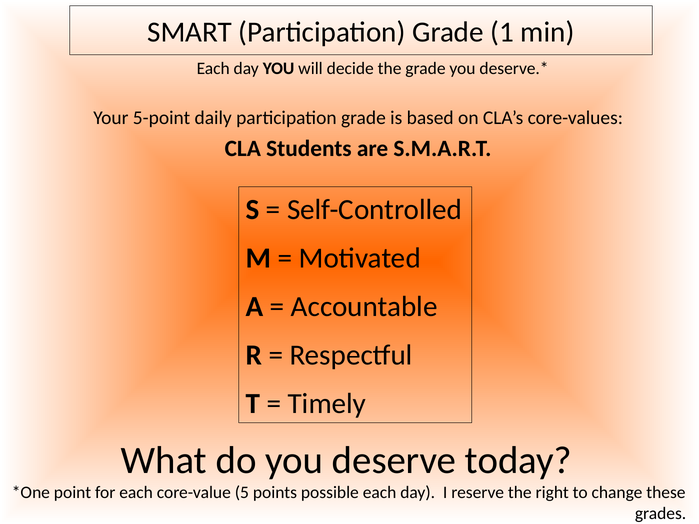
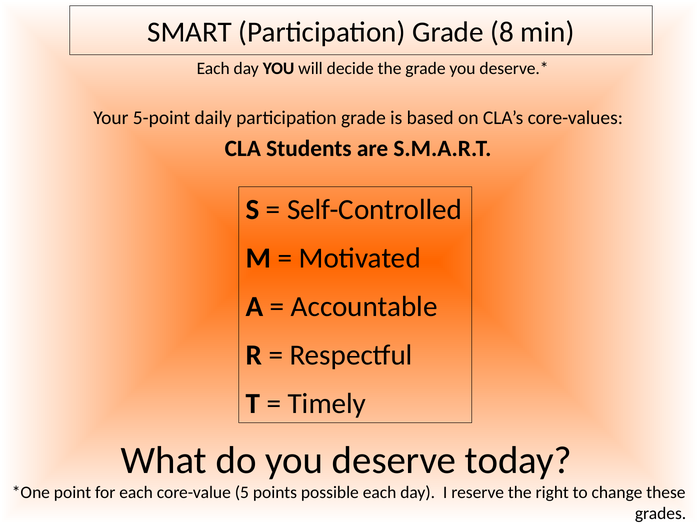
1: 1 -> 8 (502, 32)
